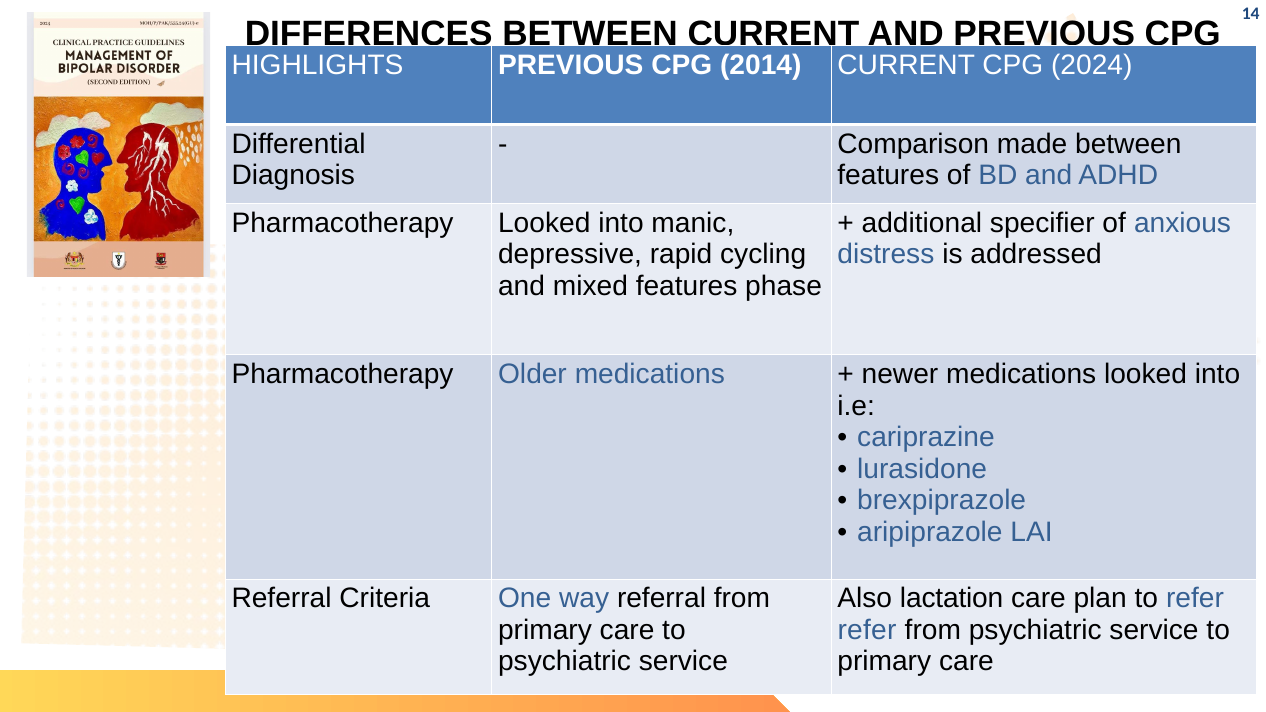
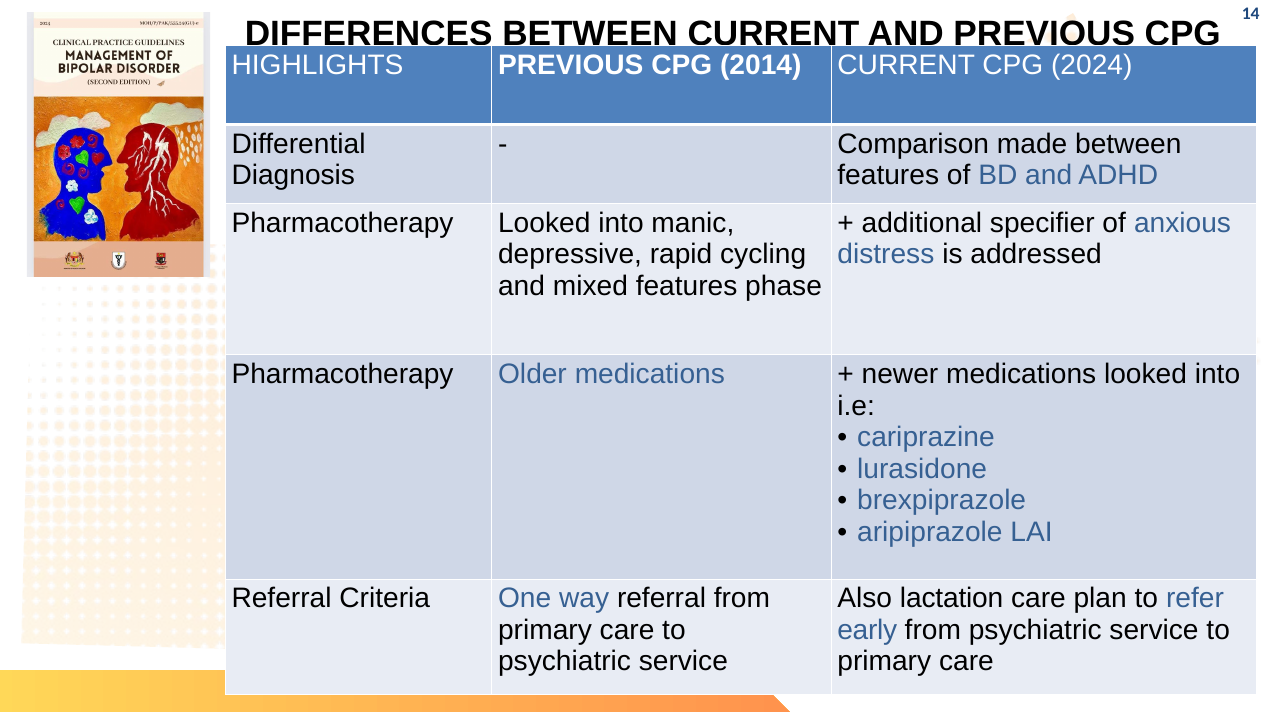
refer: refer -> early (867, 630)
